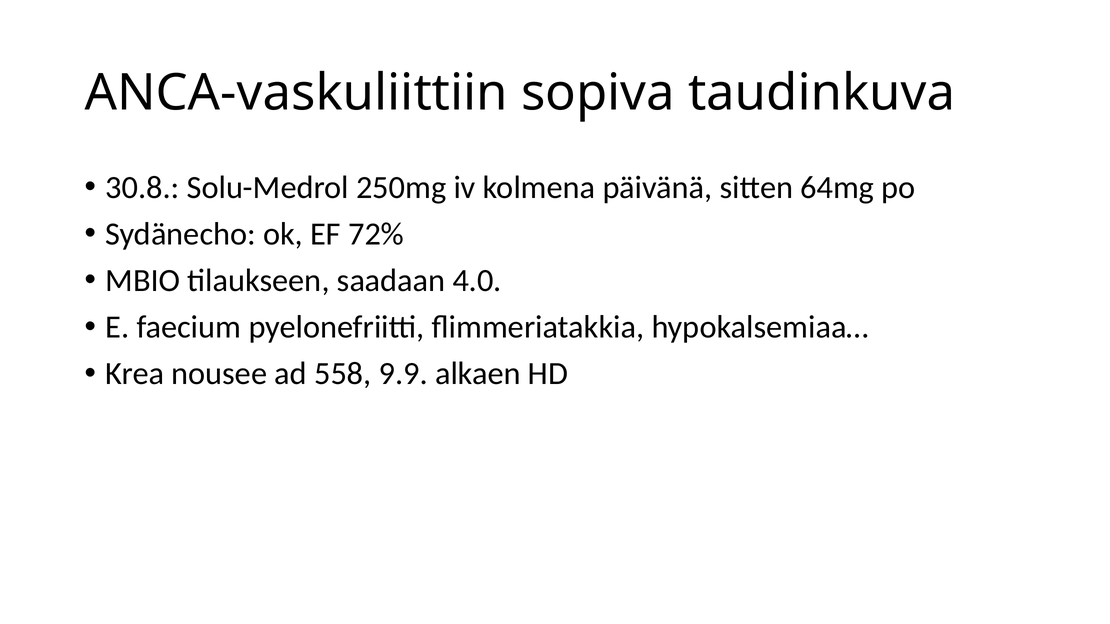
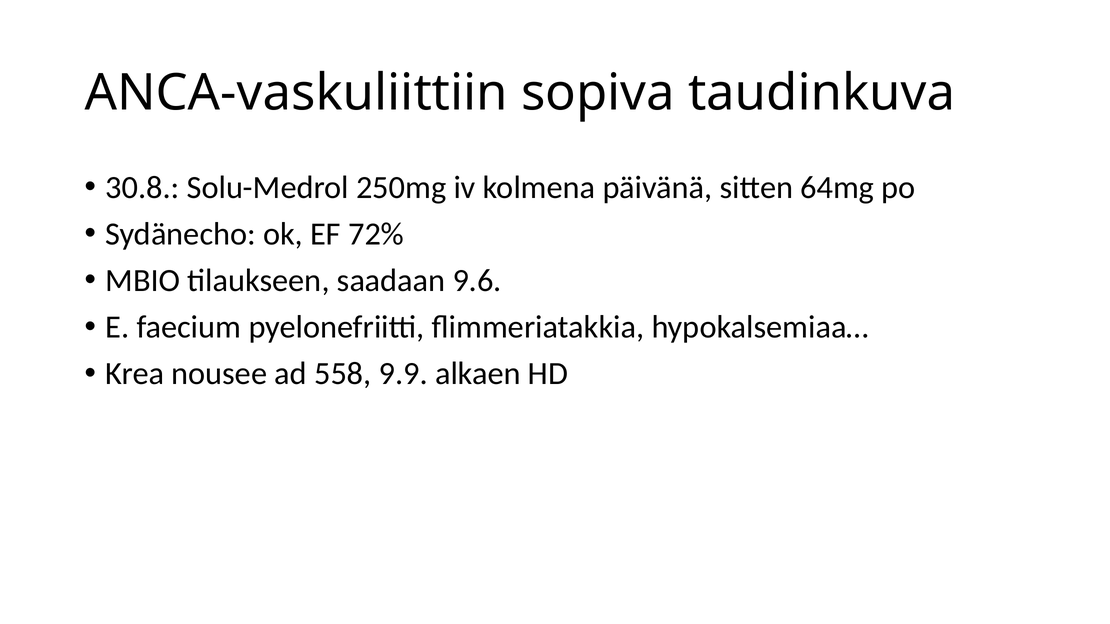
4.0: 4.0 -> 9.6 (477, 281)
